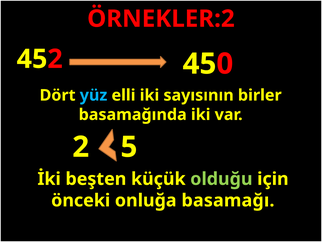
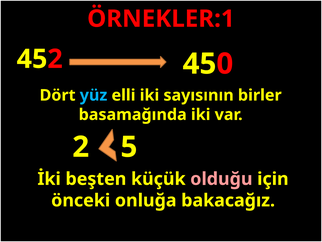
ÖRNEKLER:2: ÖRNEKLER:2 -> ÖRNEKLER:1 (161, 19)
olduğu colour: light green -> pink (221, 179)
basamağı: basamağı -> bakacağız (228, 200)
